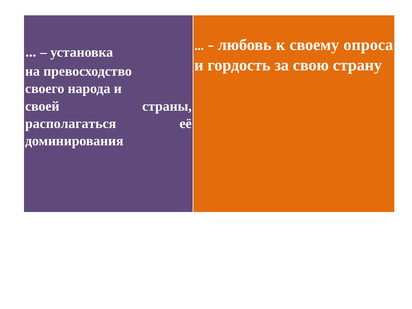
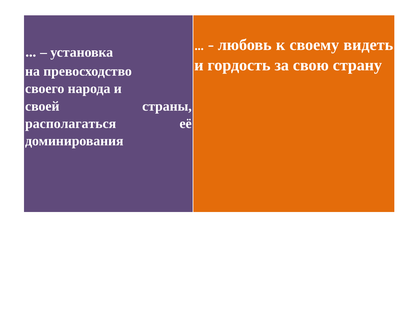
опроса: опроса -> видеть (368, 45)
